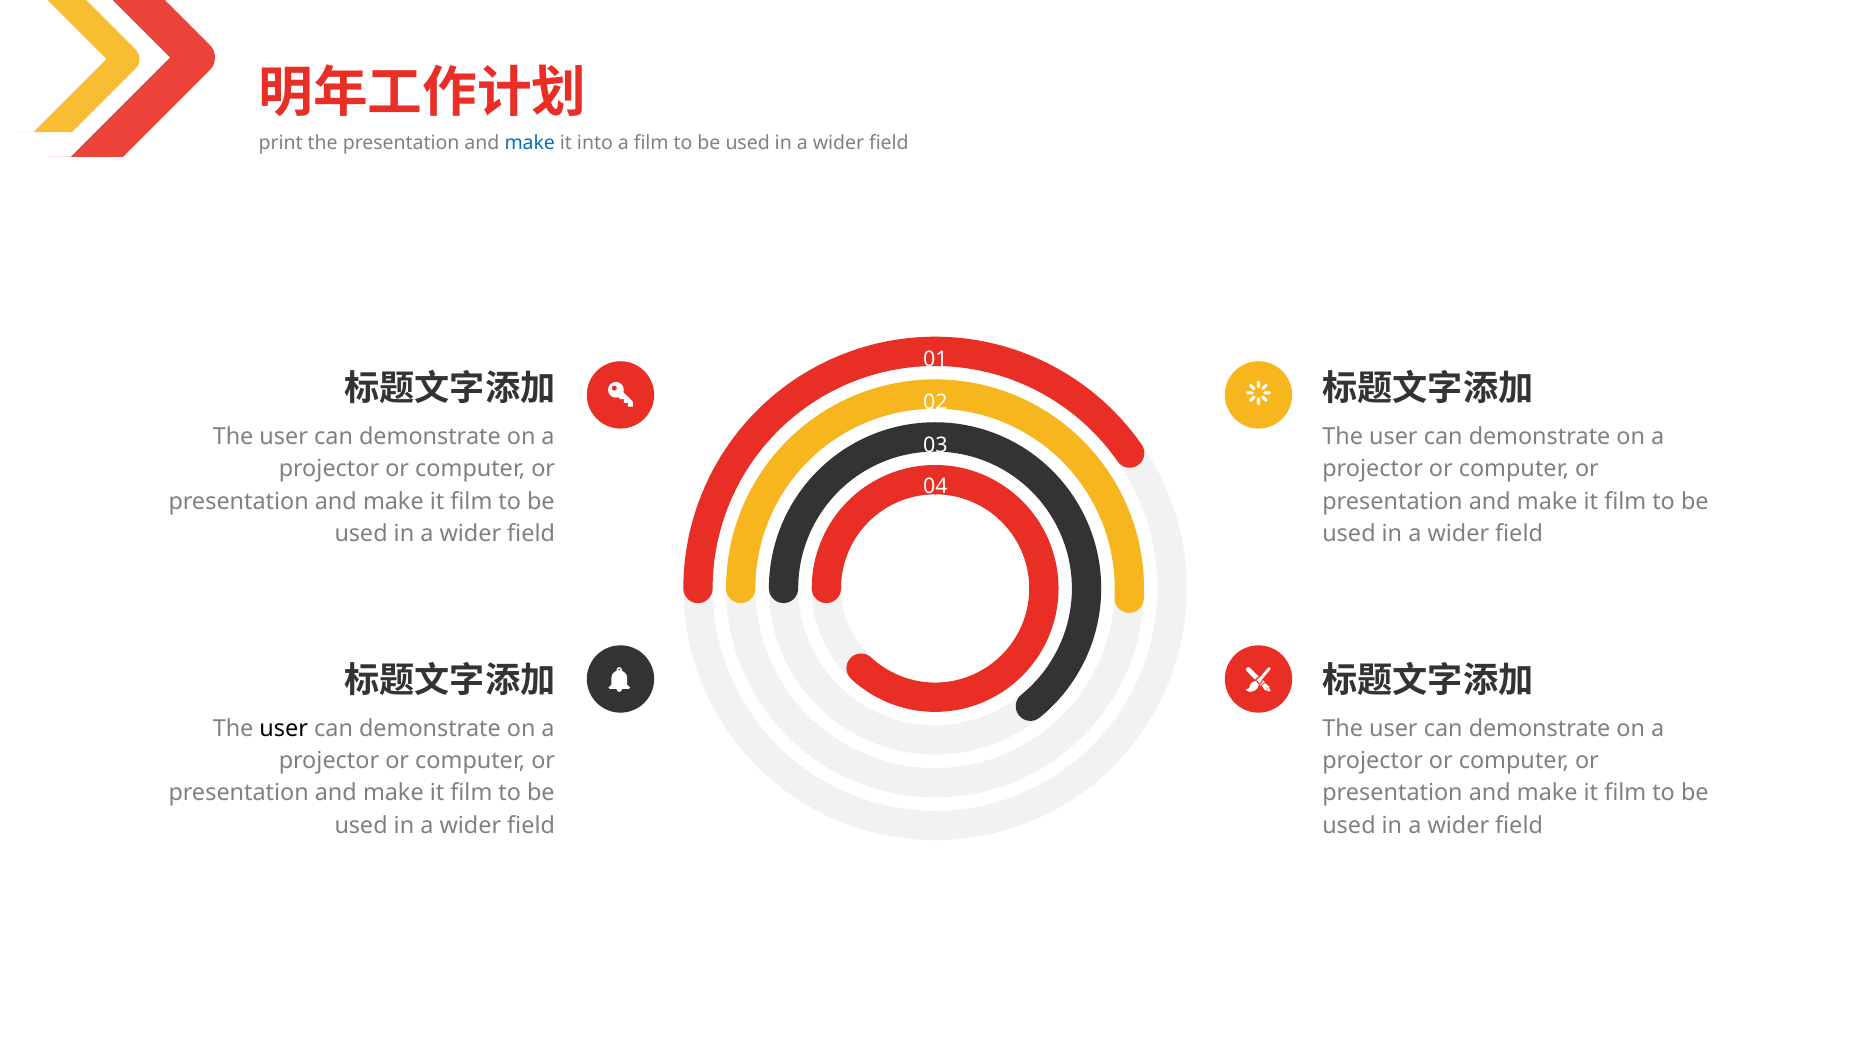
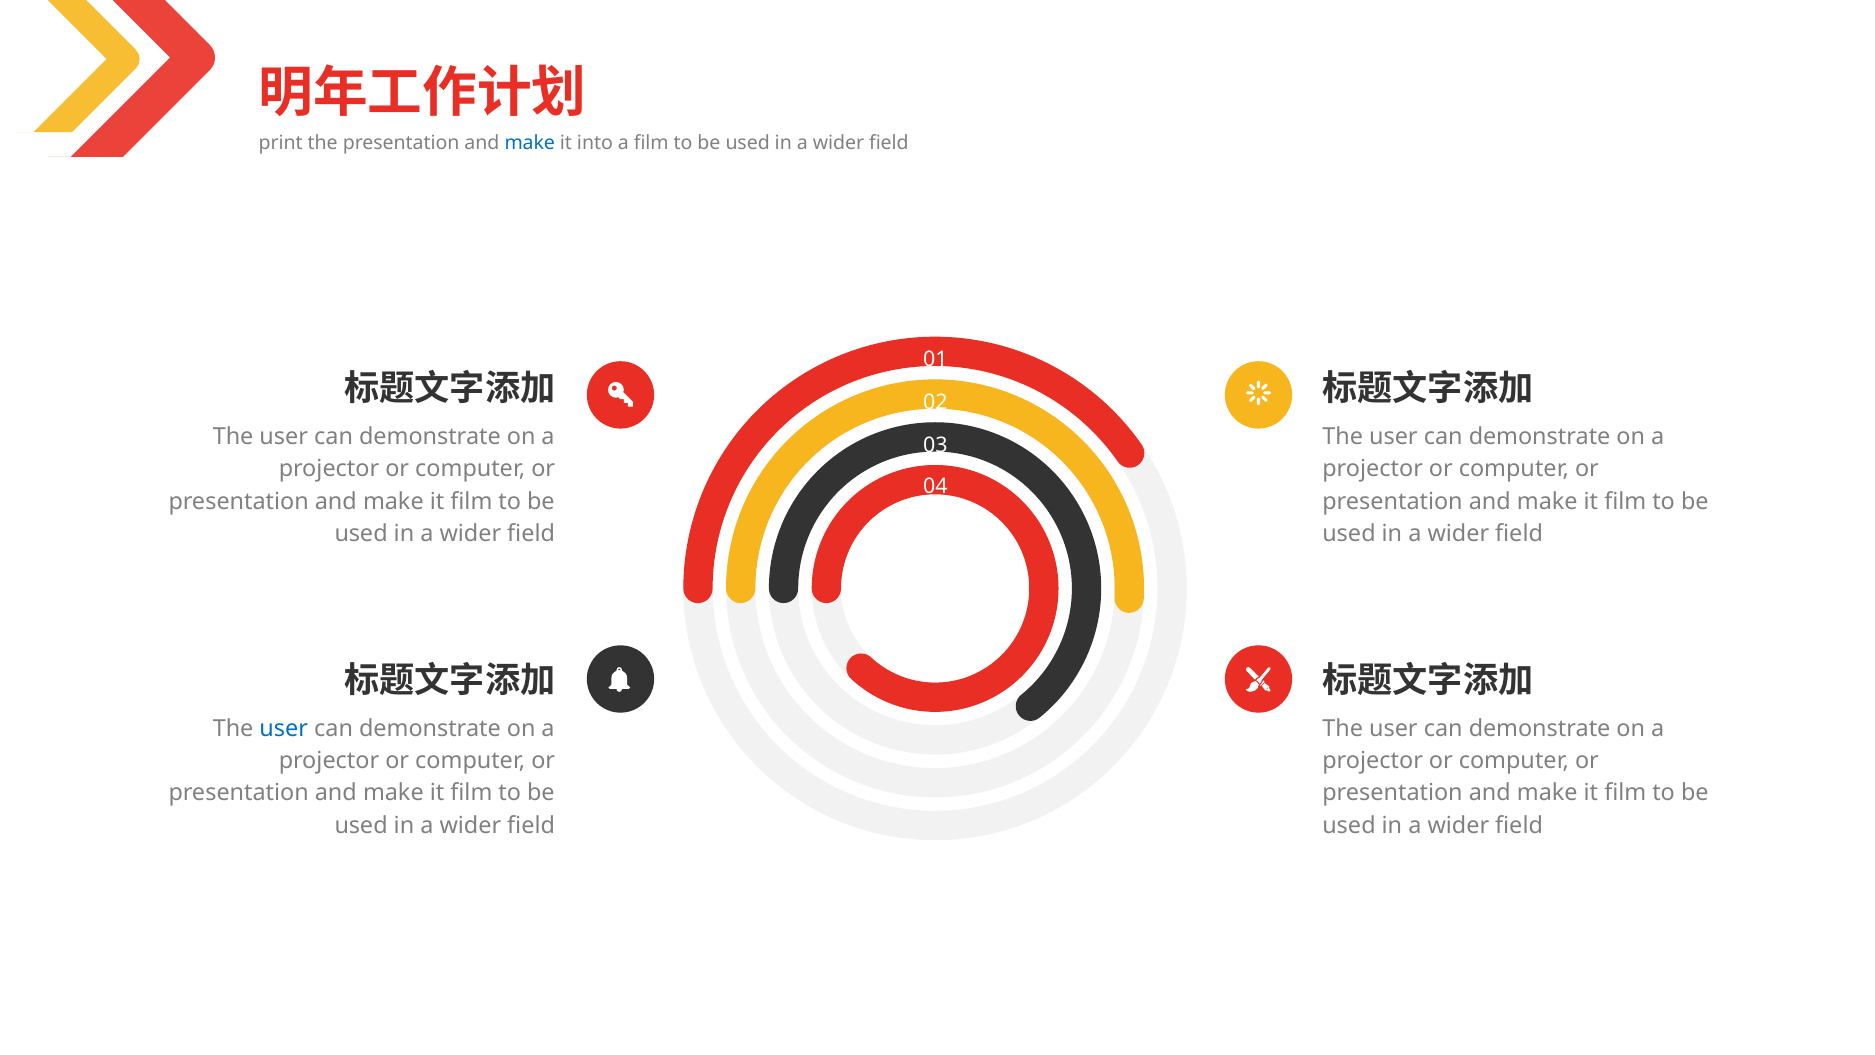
user colour: black -> blue (284, 729)
